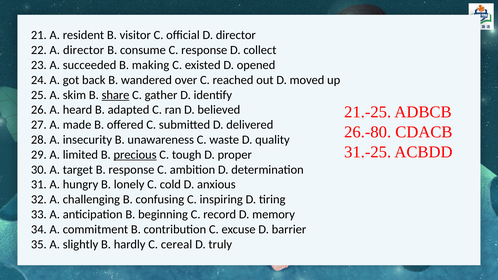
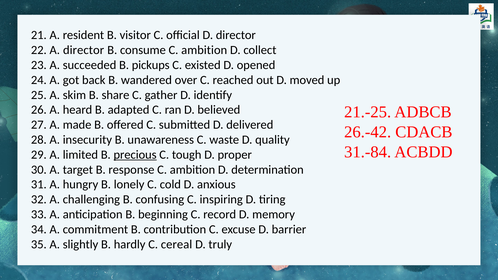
consume C response: response -> ambition (204, 50)
making: making -> pickups (151, 65)
share underline: present -> none (115, 95)
26.-80: 26.-80 -> 26.-42 (368, 132)
31.-25: 31.-25 -> 31.-84 (368, 152)
